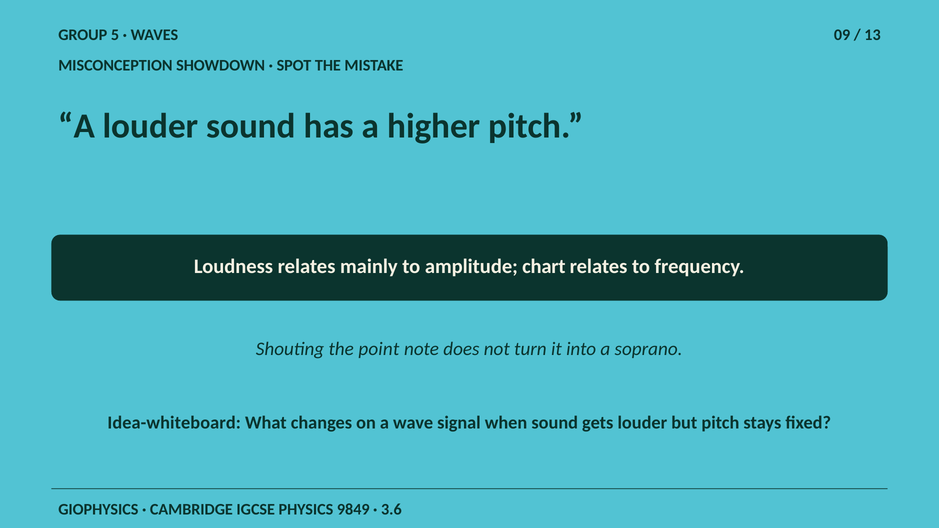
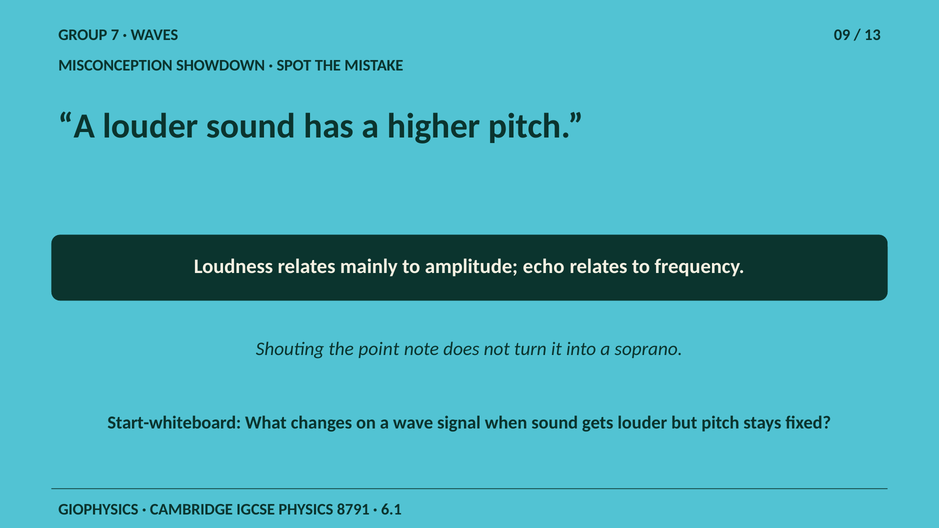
5: 5 -> 7 (115, 35)
chart: chart -> echo (544, 267)
Idea-whiteboard: Idea-whiteboard -> Start-whiteboard (174, 423)
9849: 9849 -> 8791 (353, 509)
3.6: 3.6 -> 6.1 (391, 509)
